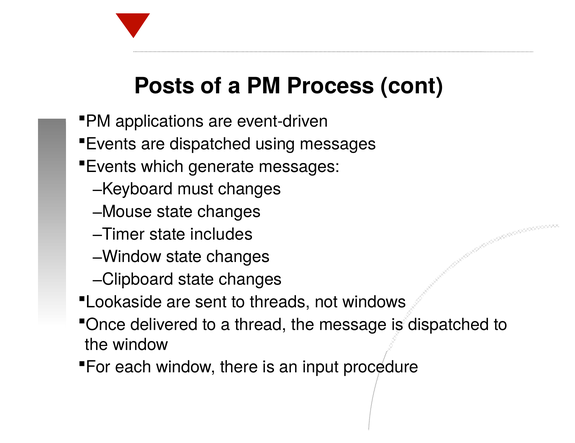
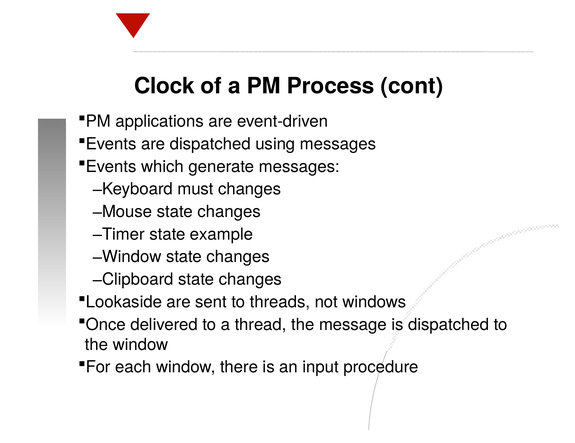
Posts: Posts -> Clock (164, 86)
includes: includes -> example (222, 234)
